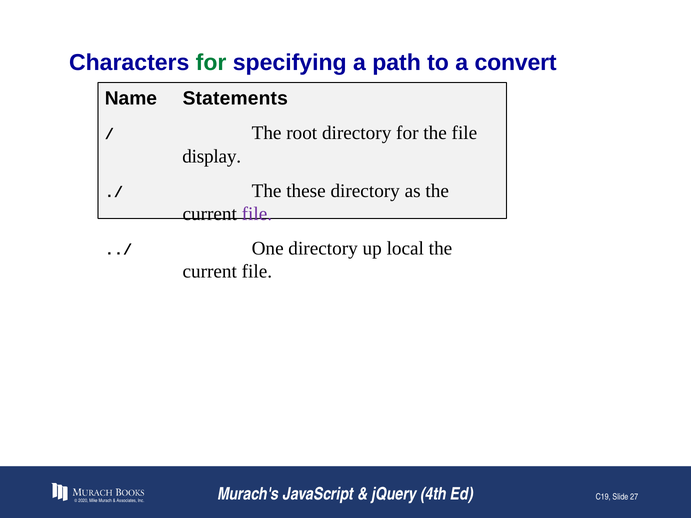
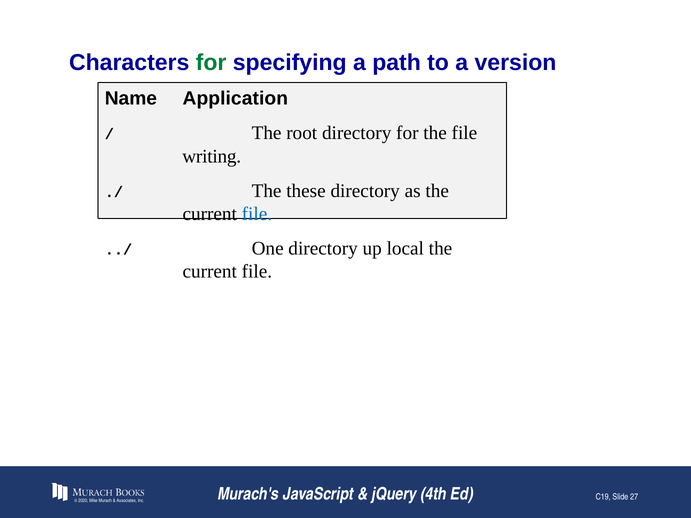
convert: convert -> version (515, 63)
Statements: Statements -> Application (235, 99)
display: display -> writing (212, 156)
file colour: purple -> blue (257, 214)
